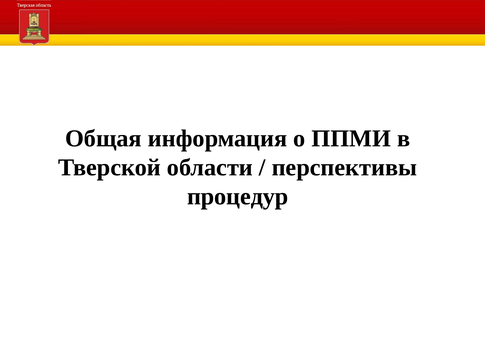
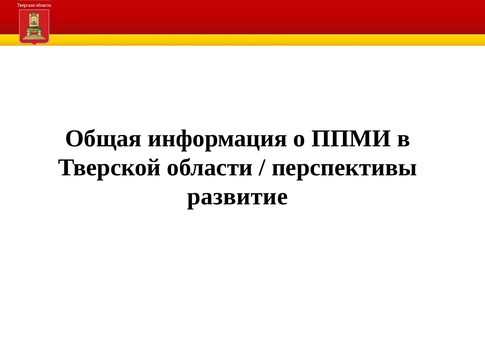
процедур: процедур -> развитие (238, 196)
